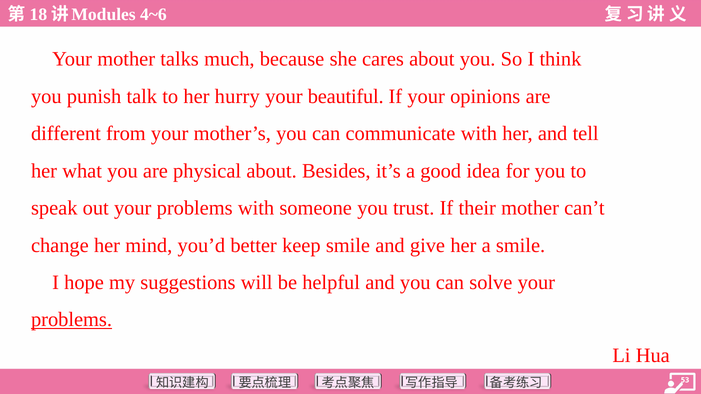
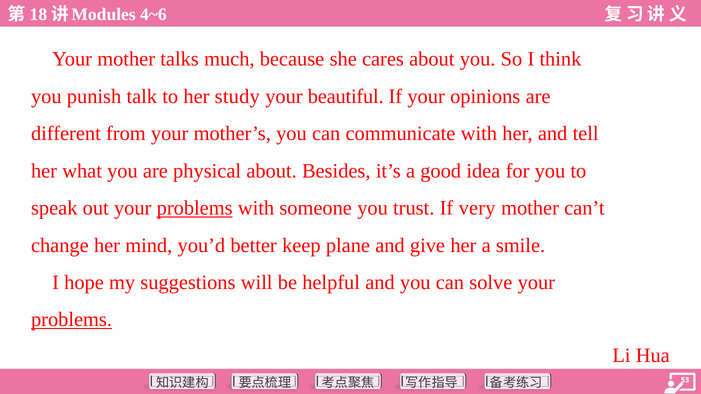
hurry: hurry -> study (237, 97)
problems underline: none -> present (195, 208)
their: their -> very (477, 208)
keep smile: smile -> plane (348, 245)
